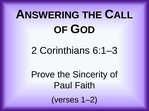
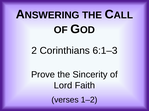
Paul: Paul -> Lord (63, 86)
